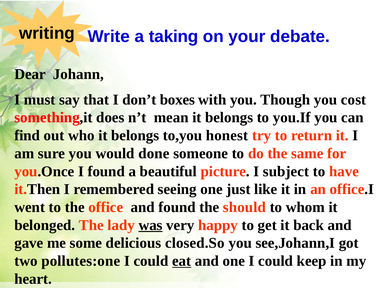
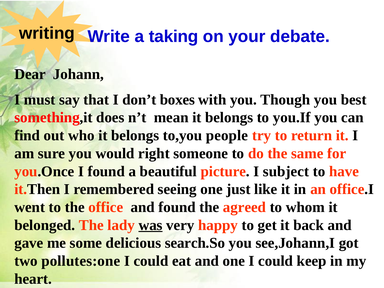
cost: cost -> best (354, 100)
honest: honest -> people (227, 135)
done: done -> right (154, 153)
should: should -> agreed (245, 207)
closed.So: closed.So -> search.So (195, 243)
eat underline: present -> none (182, 261)
